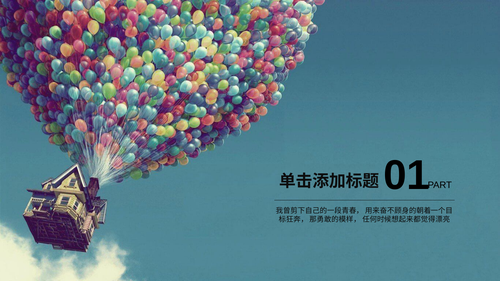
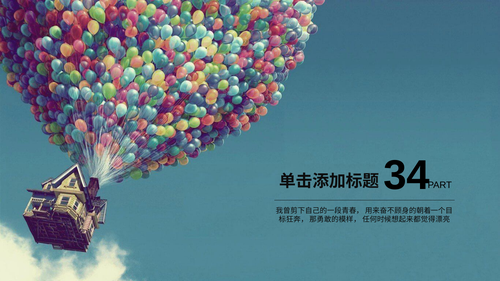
01: 01 -> 34 (407, 176)
